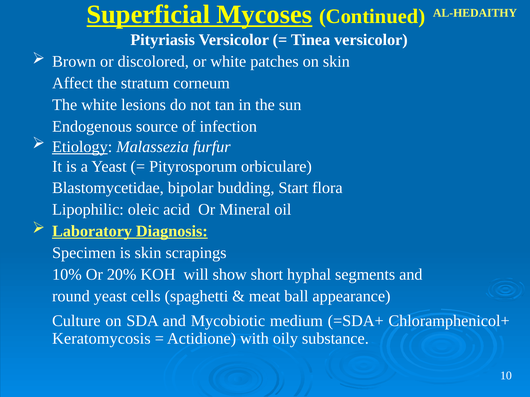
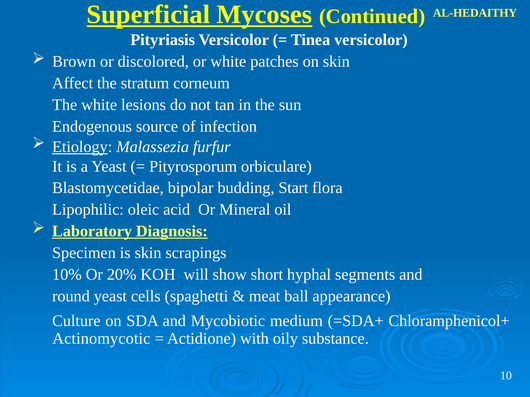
Keratomycosis: Keratomycosis -> Actinomycotic (101, 339)
